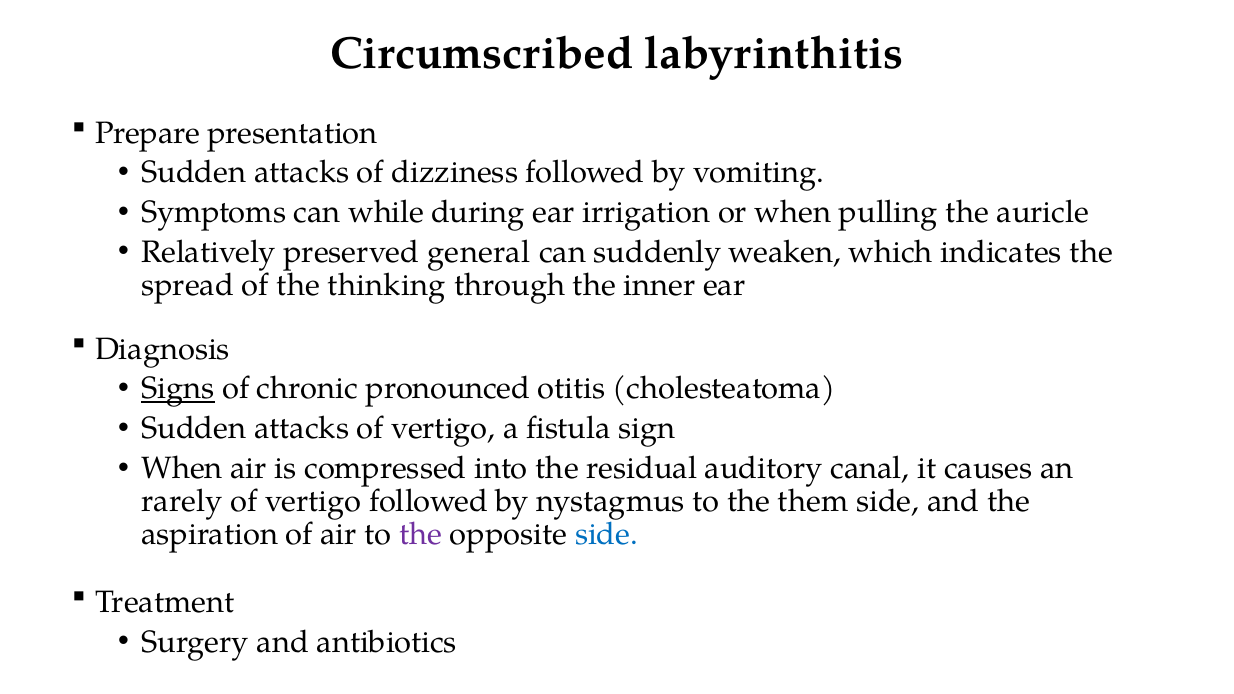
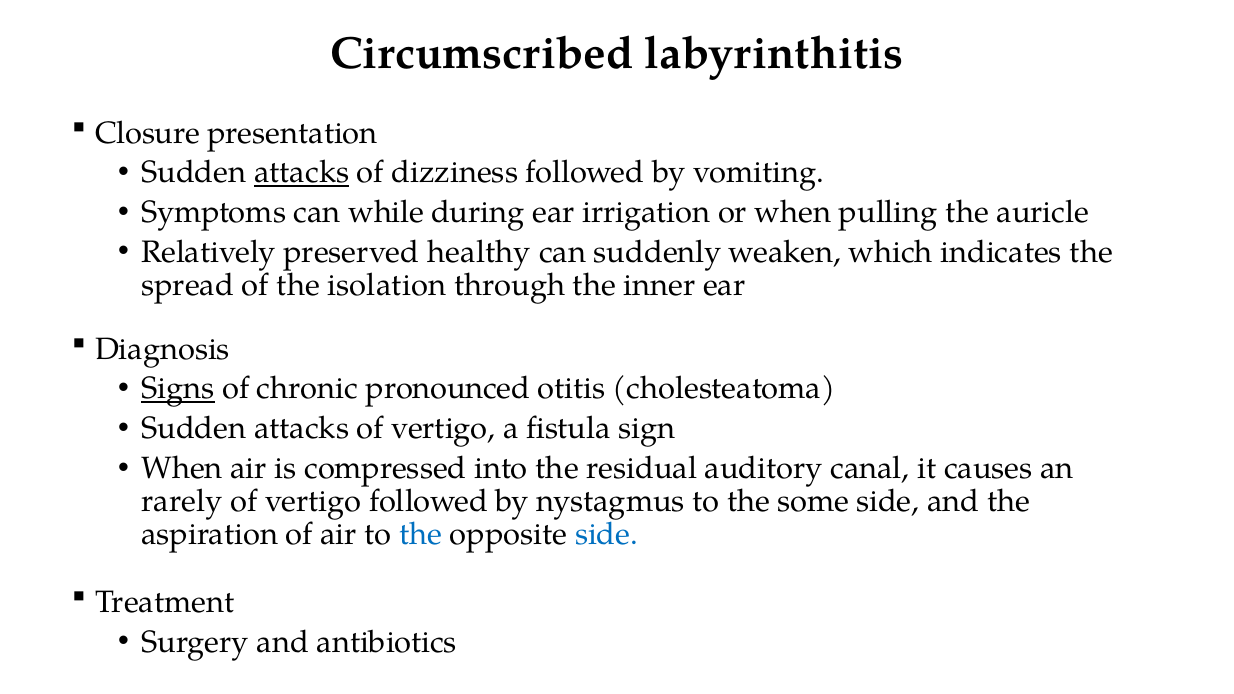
Prepare: Prepare -> Closure (147, 133)
attacks underline: none -> present (302, 173)
general: general -> healthy (479, 252)
thinking: thinking -> isolation (387, 285)
them: them -> some (813, 502)
the colour: purple -> blue (421, 535)
